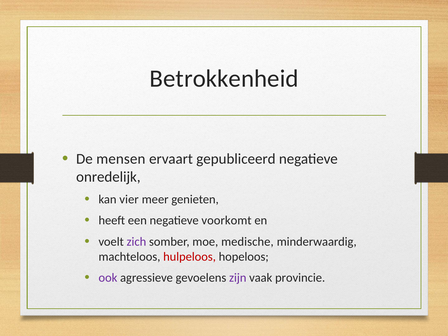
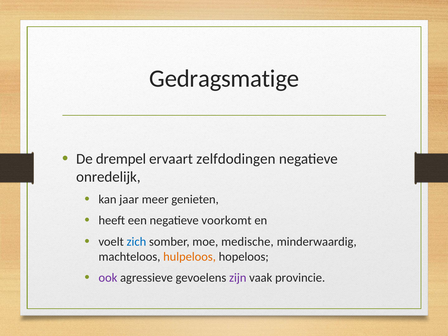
Betrokkenheid: Betrokkenheid -> Gedragsmatige (224, 79)
mensen: mensen -> drempel (121, 159)
gepubliceerd: gepubliceerd -> zelfdodingen (236, 159)
vier: vier -> jaar (129, 199)
zich colour: purple -> blue (136, 242)
hulpeloos colour: red -> orange (190, 257)
